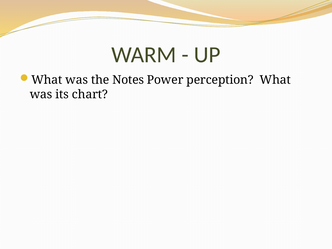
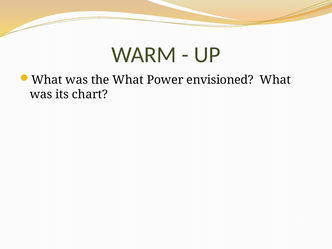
the Notes: Notes -> What (128, 80)
perception: perception -> envisioned (220, 80)
